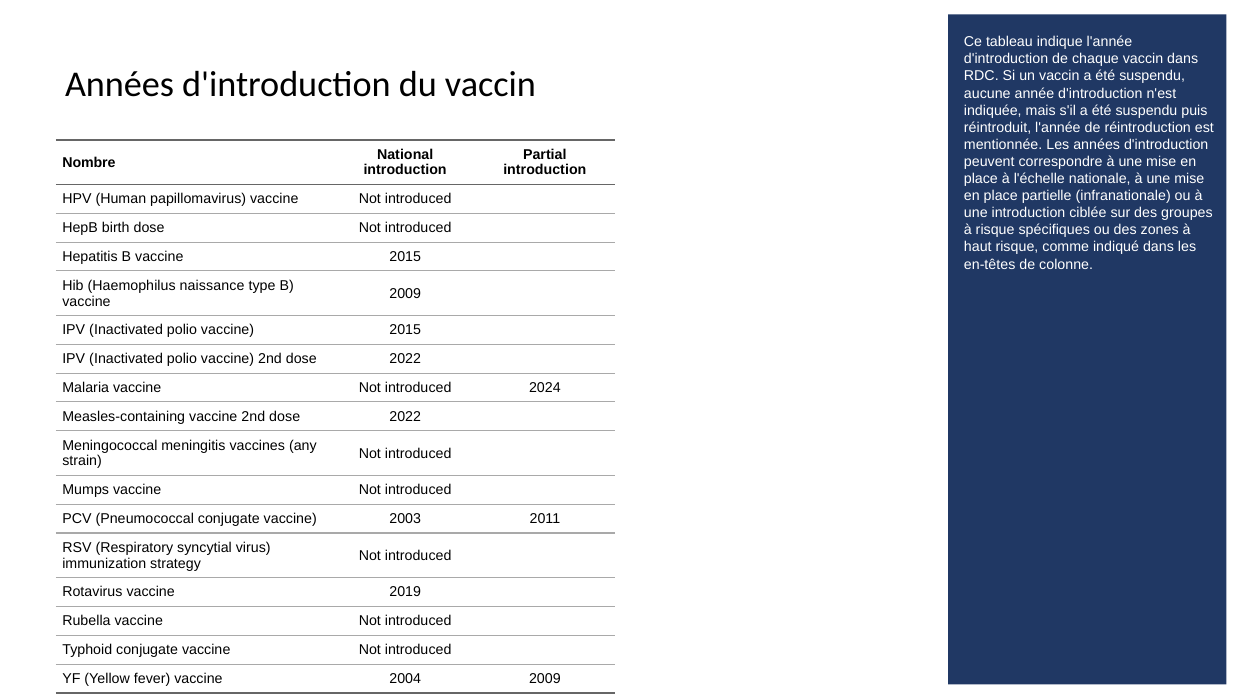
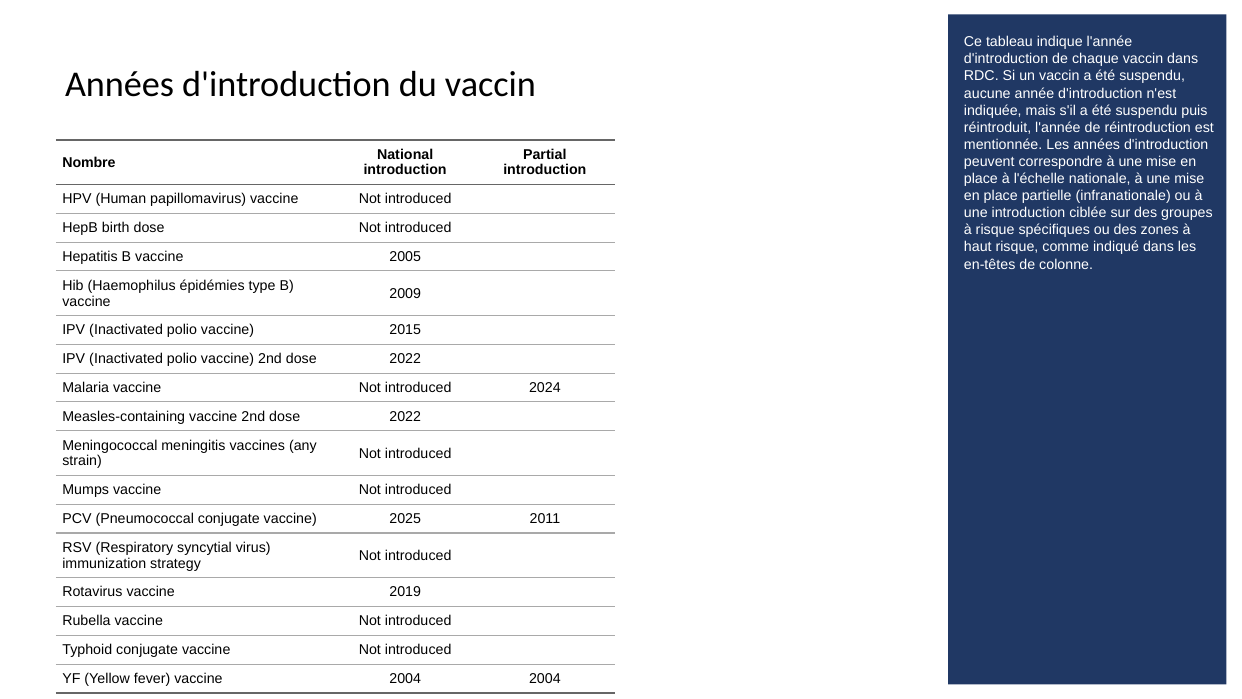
B vaccine 2015: 2015 -> 2005 (405, 257)
naissance: naissance -> épidémies (212, 285)
vaccine 2003: 2003 -> 2025 (405, 519)
2004 2009: 2009 -> 2004 (545, 678)
